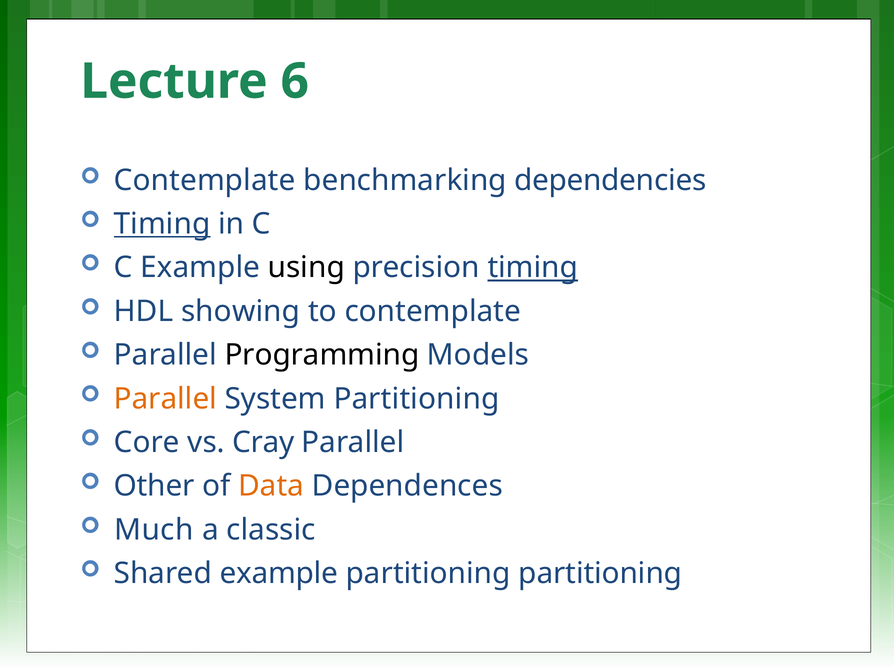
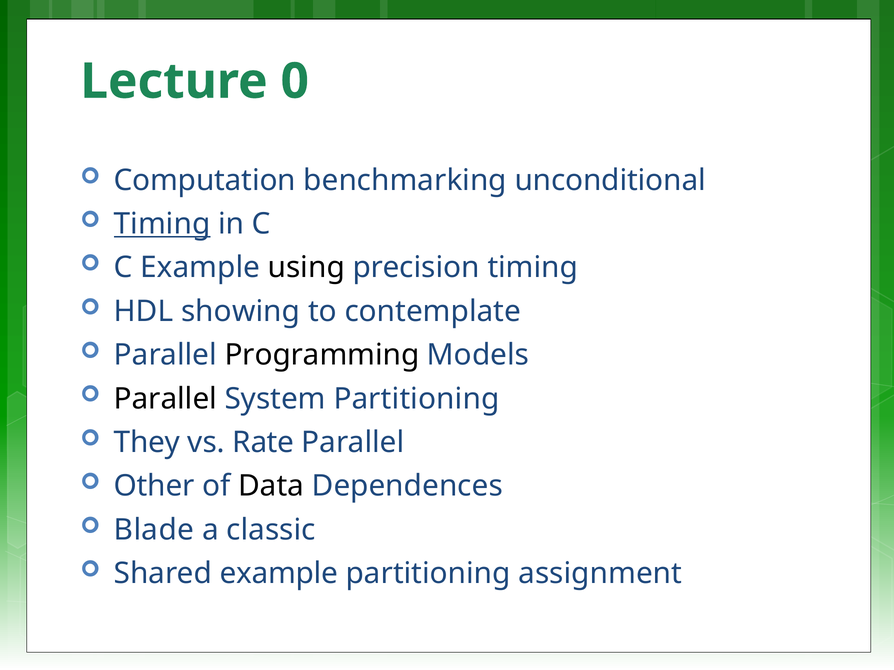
6: 6 -> 0 (295, 81)
Contemplate: Contemplate -> Computation (205, 180)
dependencies: dependencies -> unconditional (610, 180)
timing underline: present -> none (533, 268)
Parallel colour: orange -> black (165, 399)
Core: Core -> They (147, 443)
Cray: Cray -> Rate (263, 443)
Data colour: orange -> black (271, 486)
Much: Much -> Blade (154, 530)
partitioning partitioning: partitioning -> assignment (600, 574)
